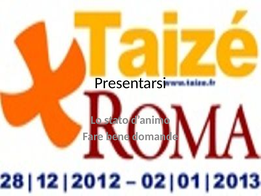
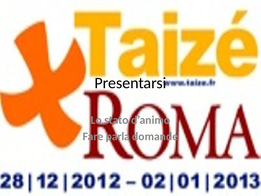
bene: bene -> parla (118, 136)
